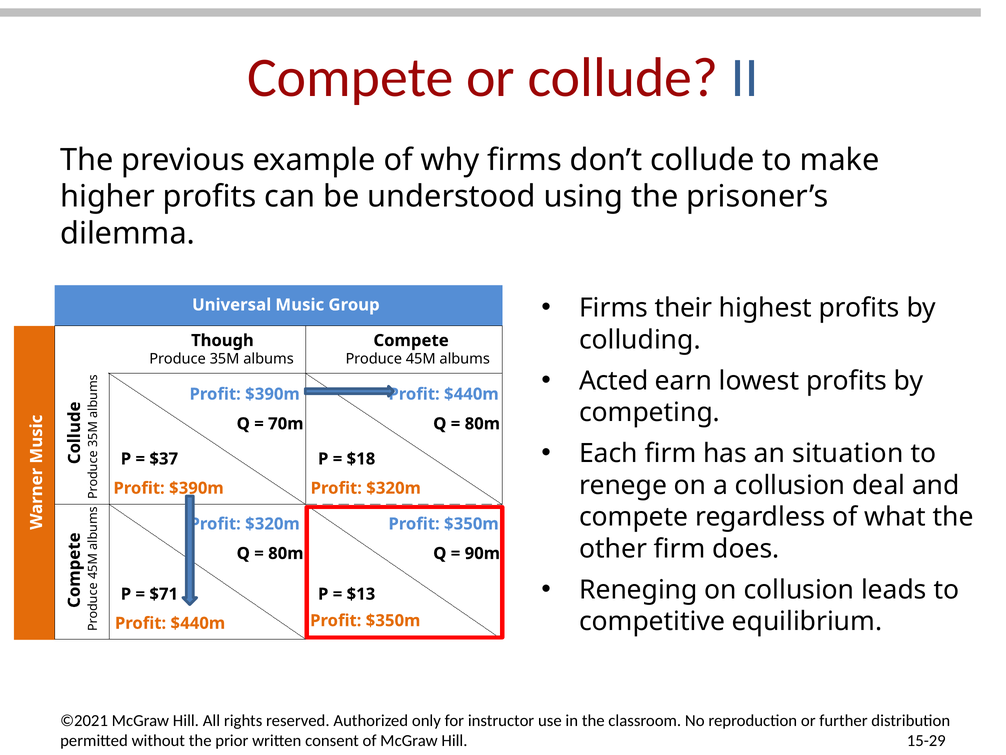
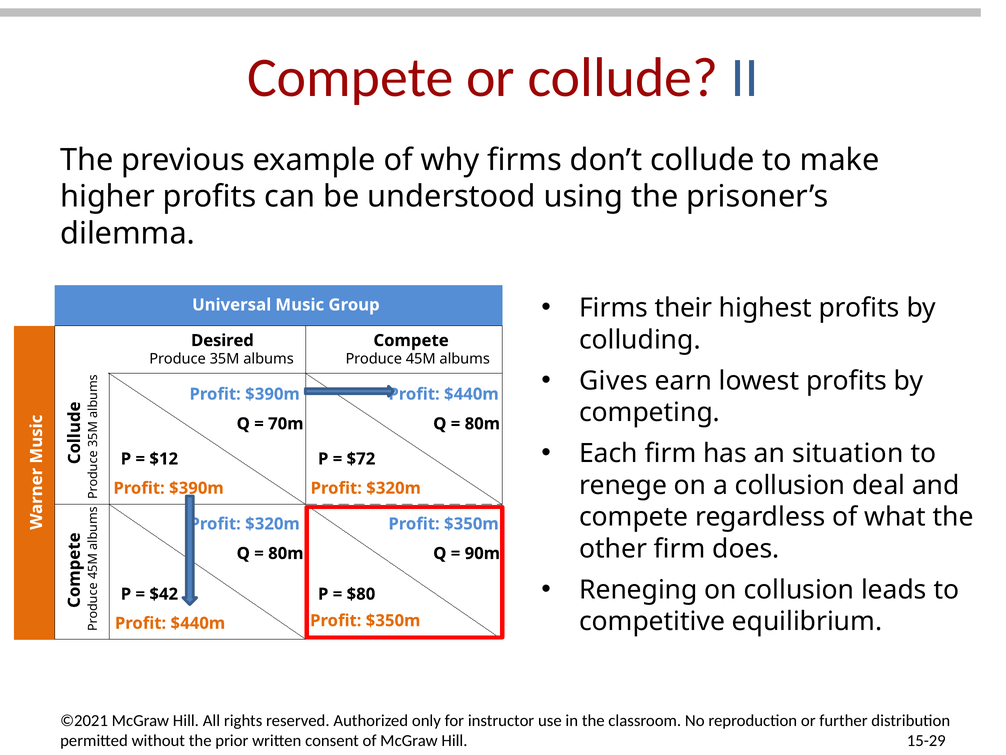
Though: Though -> Desired (222, 340)
Acted: Acted -> Gives (614, 380)
$37: $37 -> $12 (164, 459)
$18: $18 -> $72 (361, 459)
$71: $71 -> $42 (164, 594)
$13: $13 -> $80 (361, 594)
